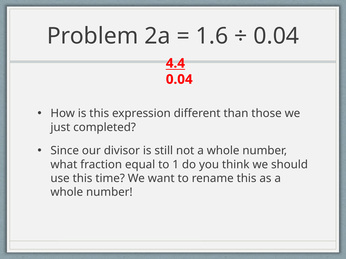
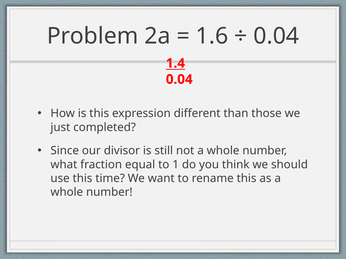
4.4: 4.4 -> 1.4 (175, 63)
